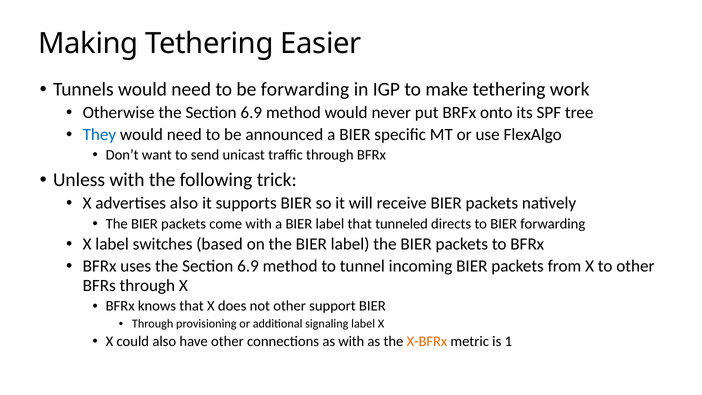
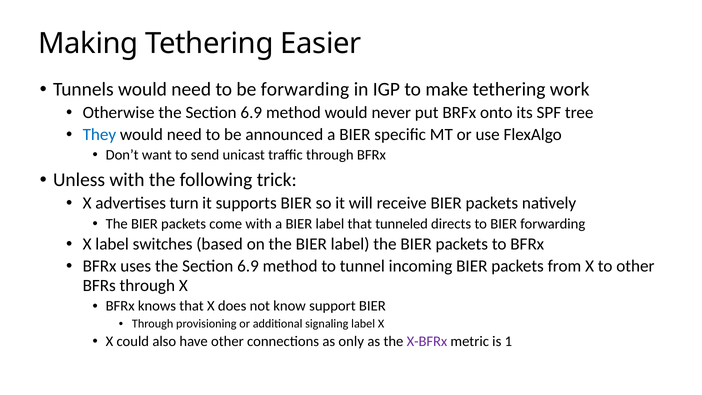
advertises also: also -> turn (184, 203)
not other: other -> know (290, 306)
as with: with -> only (351, 341)
X-BFRx colour: orange -> purple (427, 341)
